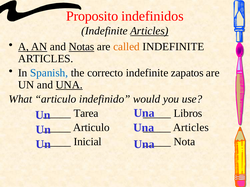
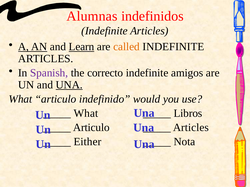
Proposito: Proposito -> Alumnas (92, 16)
Articles underline: present -> none (149, 31)
Notas: Notas -> Learn (82, 47)
Spanish colour: blue -> purple (49, 73)
zapatos: zapatos -> amigos (187, 73)
Tarea: Tarea -> What (86, 113)
Inicial: Inicial -> Either (88, 142)
